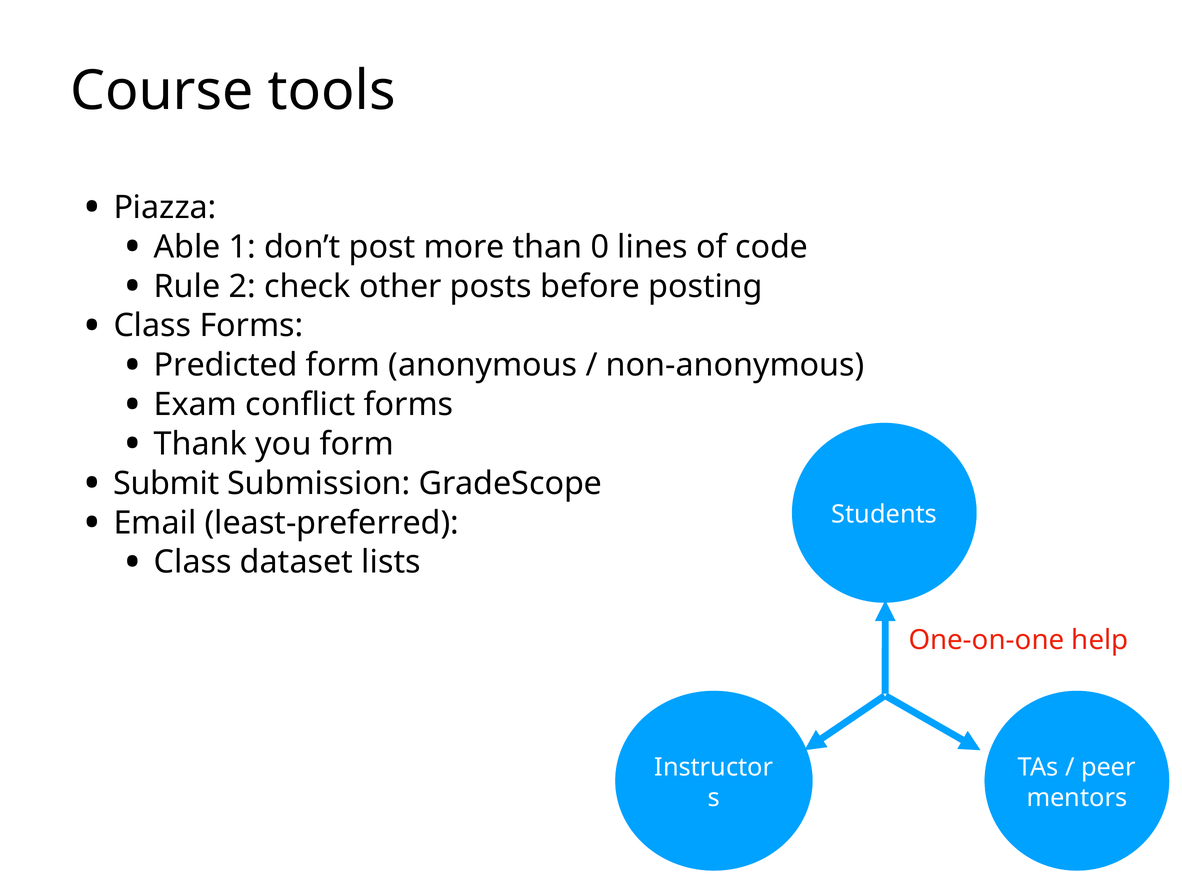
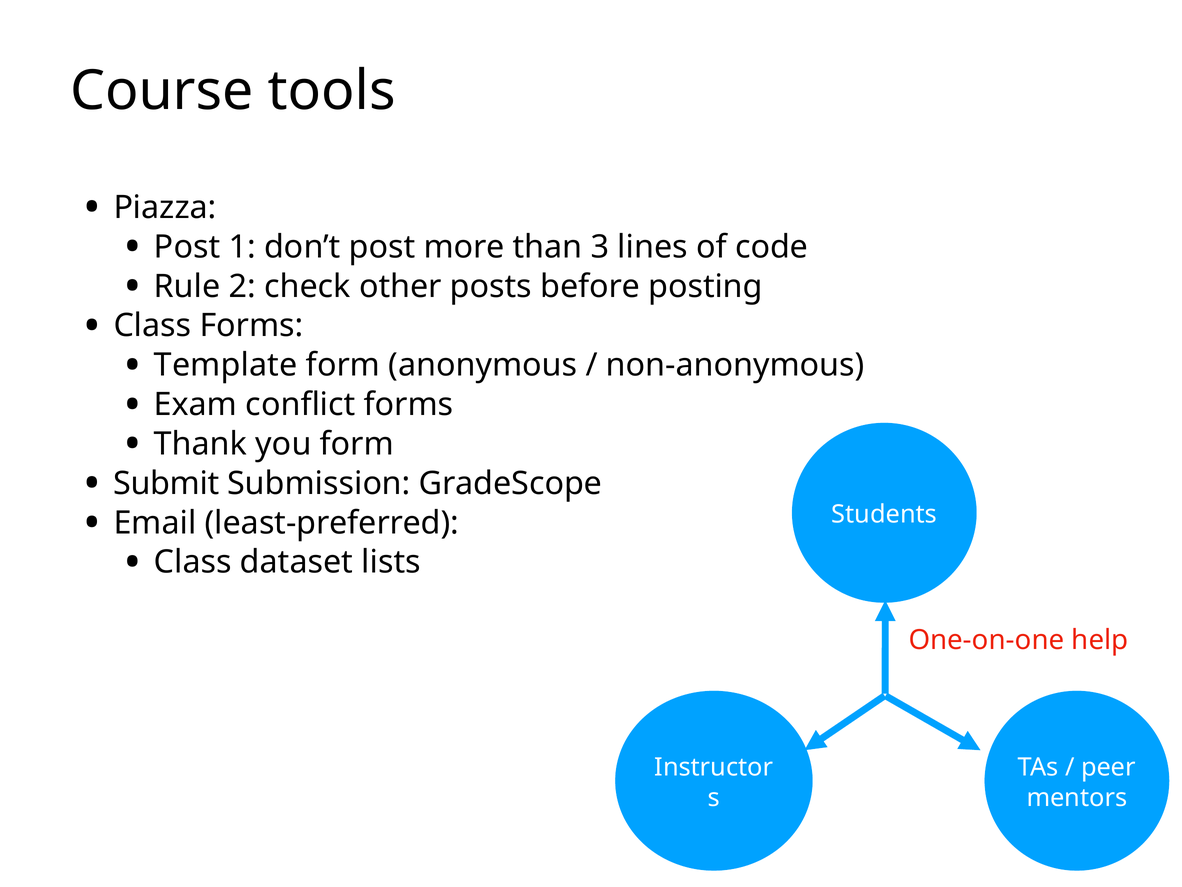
Able: Able -> Post (187, 247)
0: 0 -> 3 (600, 247)
Predicted: Predicted -> Template (226, 365)
